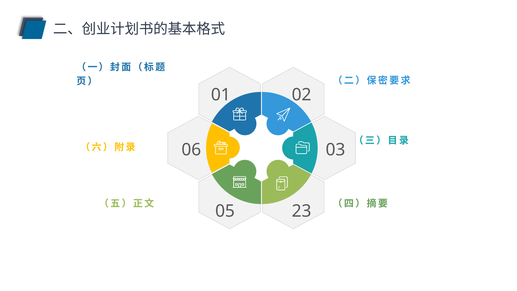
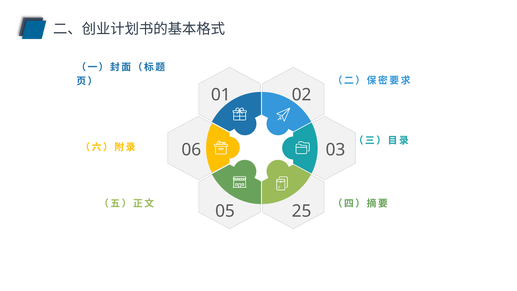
23: 23 -> 25 (302, 211)
